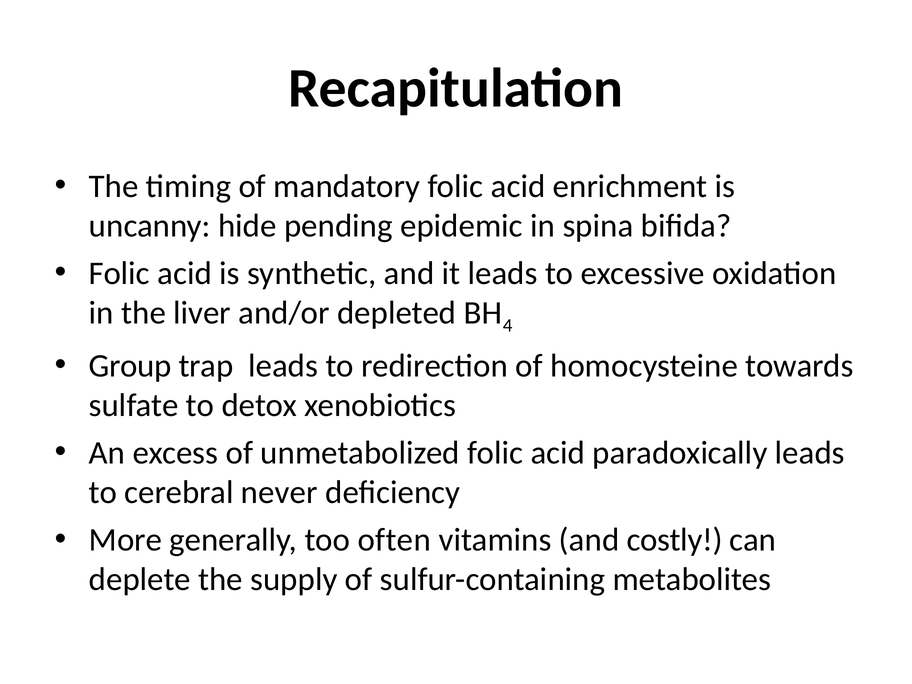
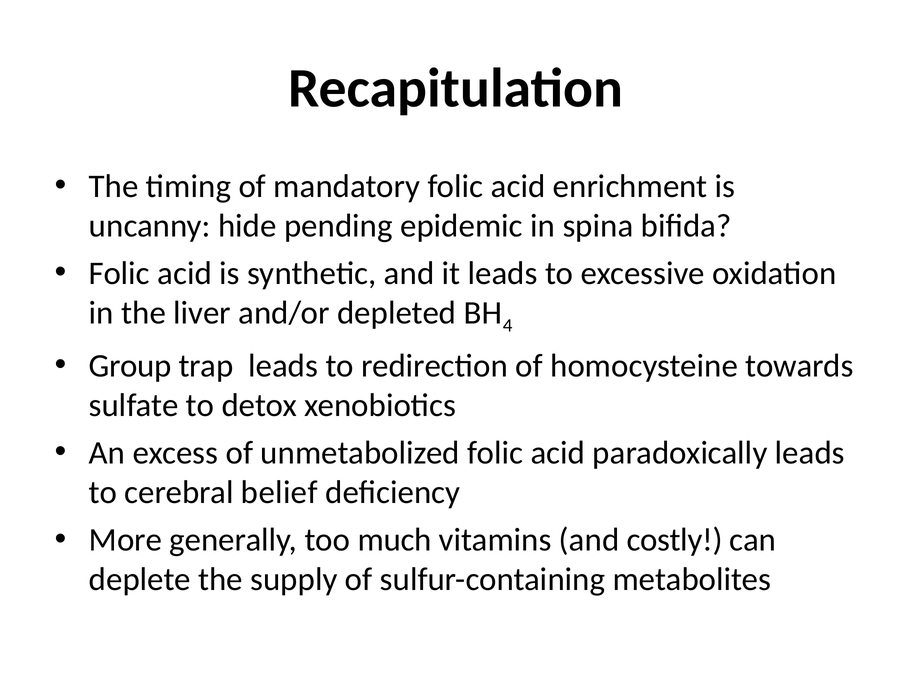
never: never -> belief (279, 492)
often: often -> much (395, 540)
